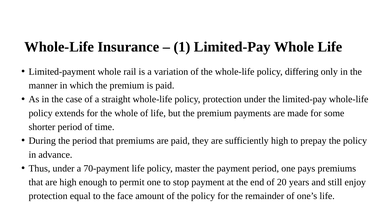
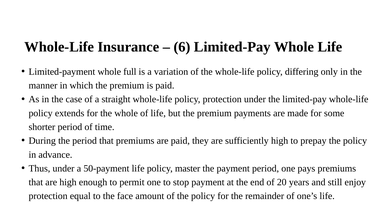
1: 1 -> 6 (182, 47)
rail: rail -> full (130, 72)
70-payment: 70-payment -> 50-payment (106, 168)
